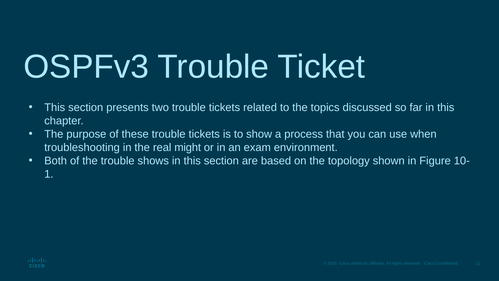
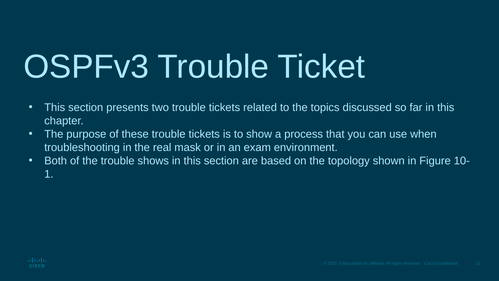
might: might -> mask (188, 147)
